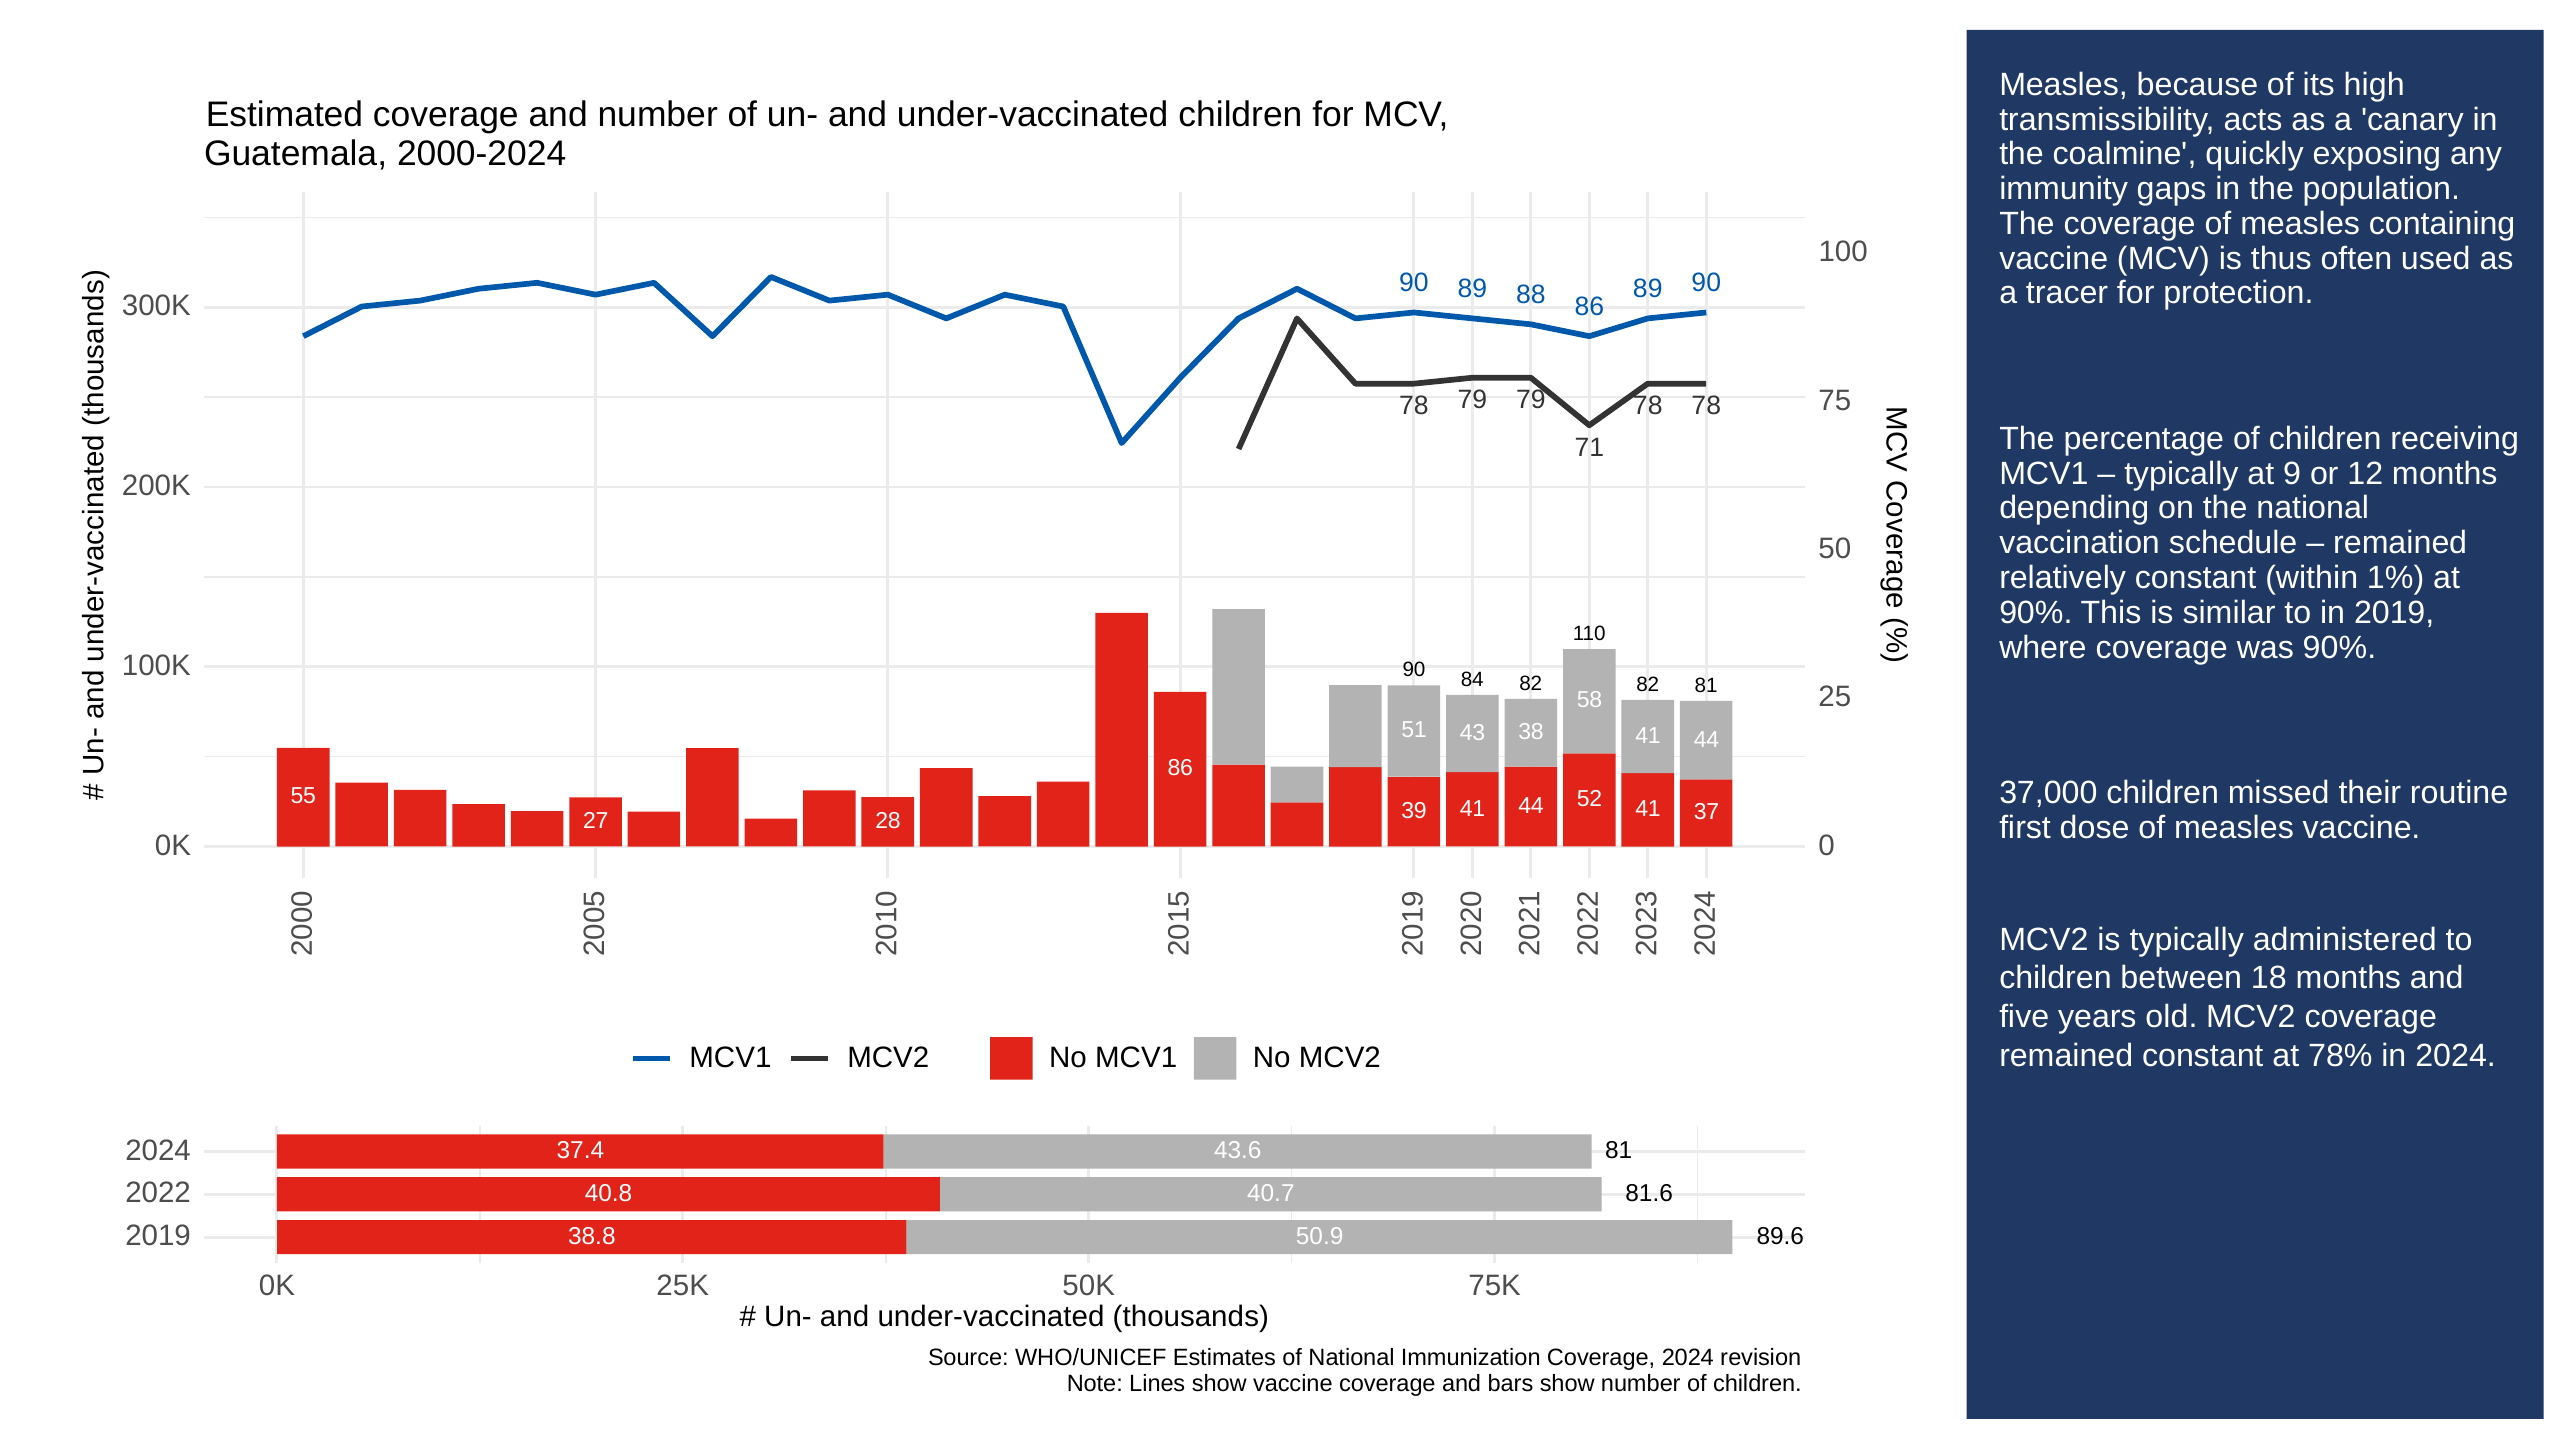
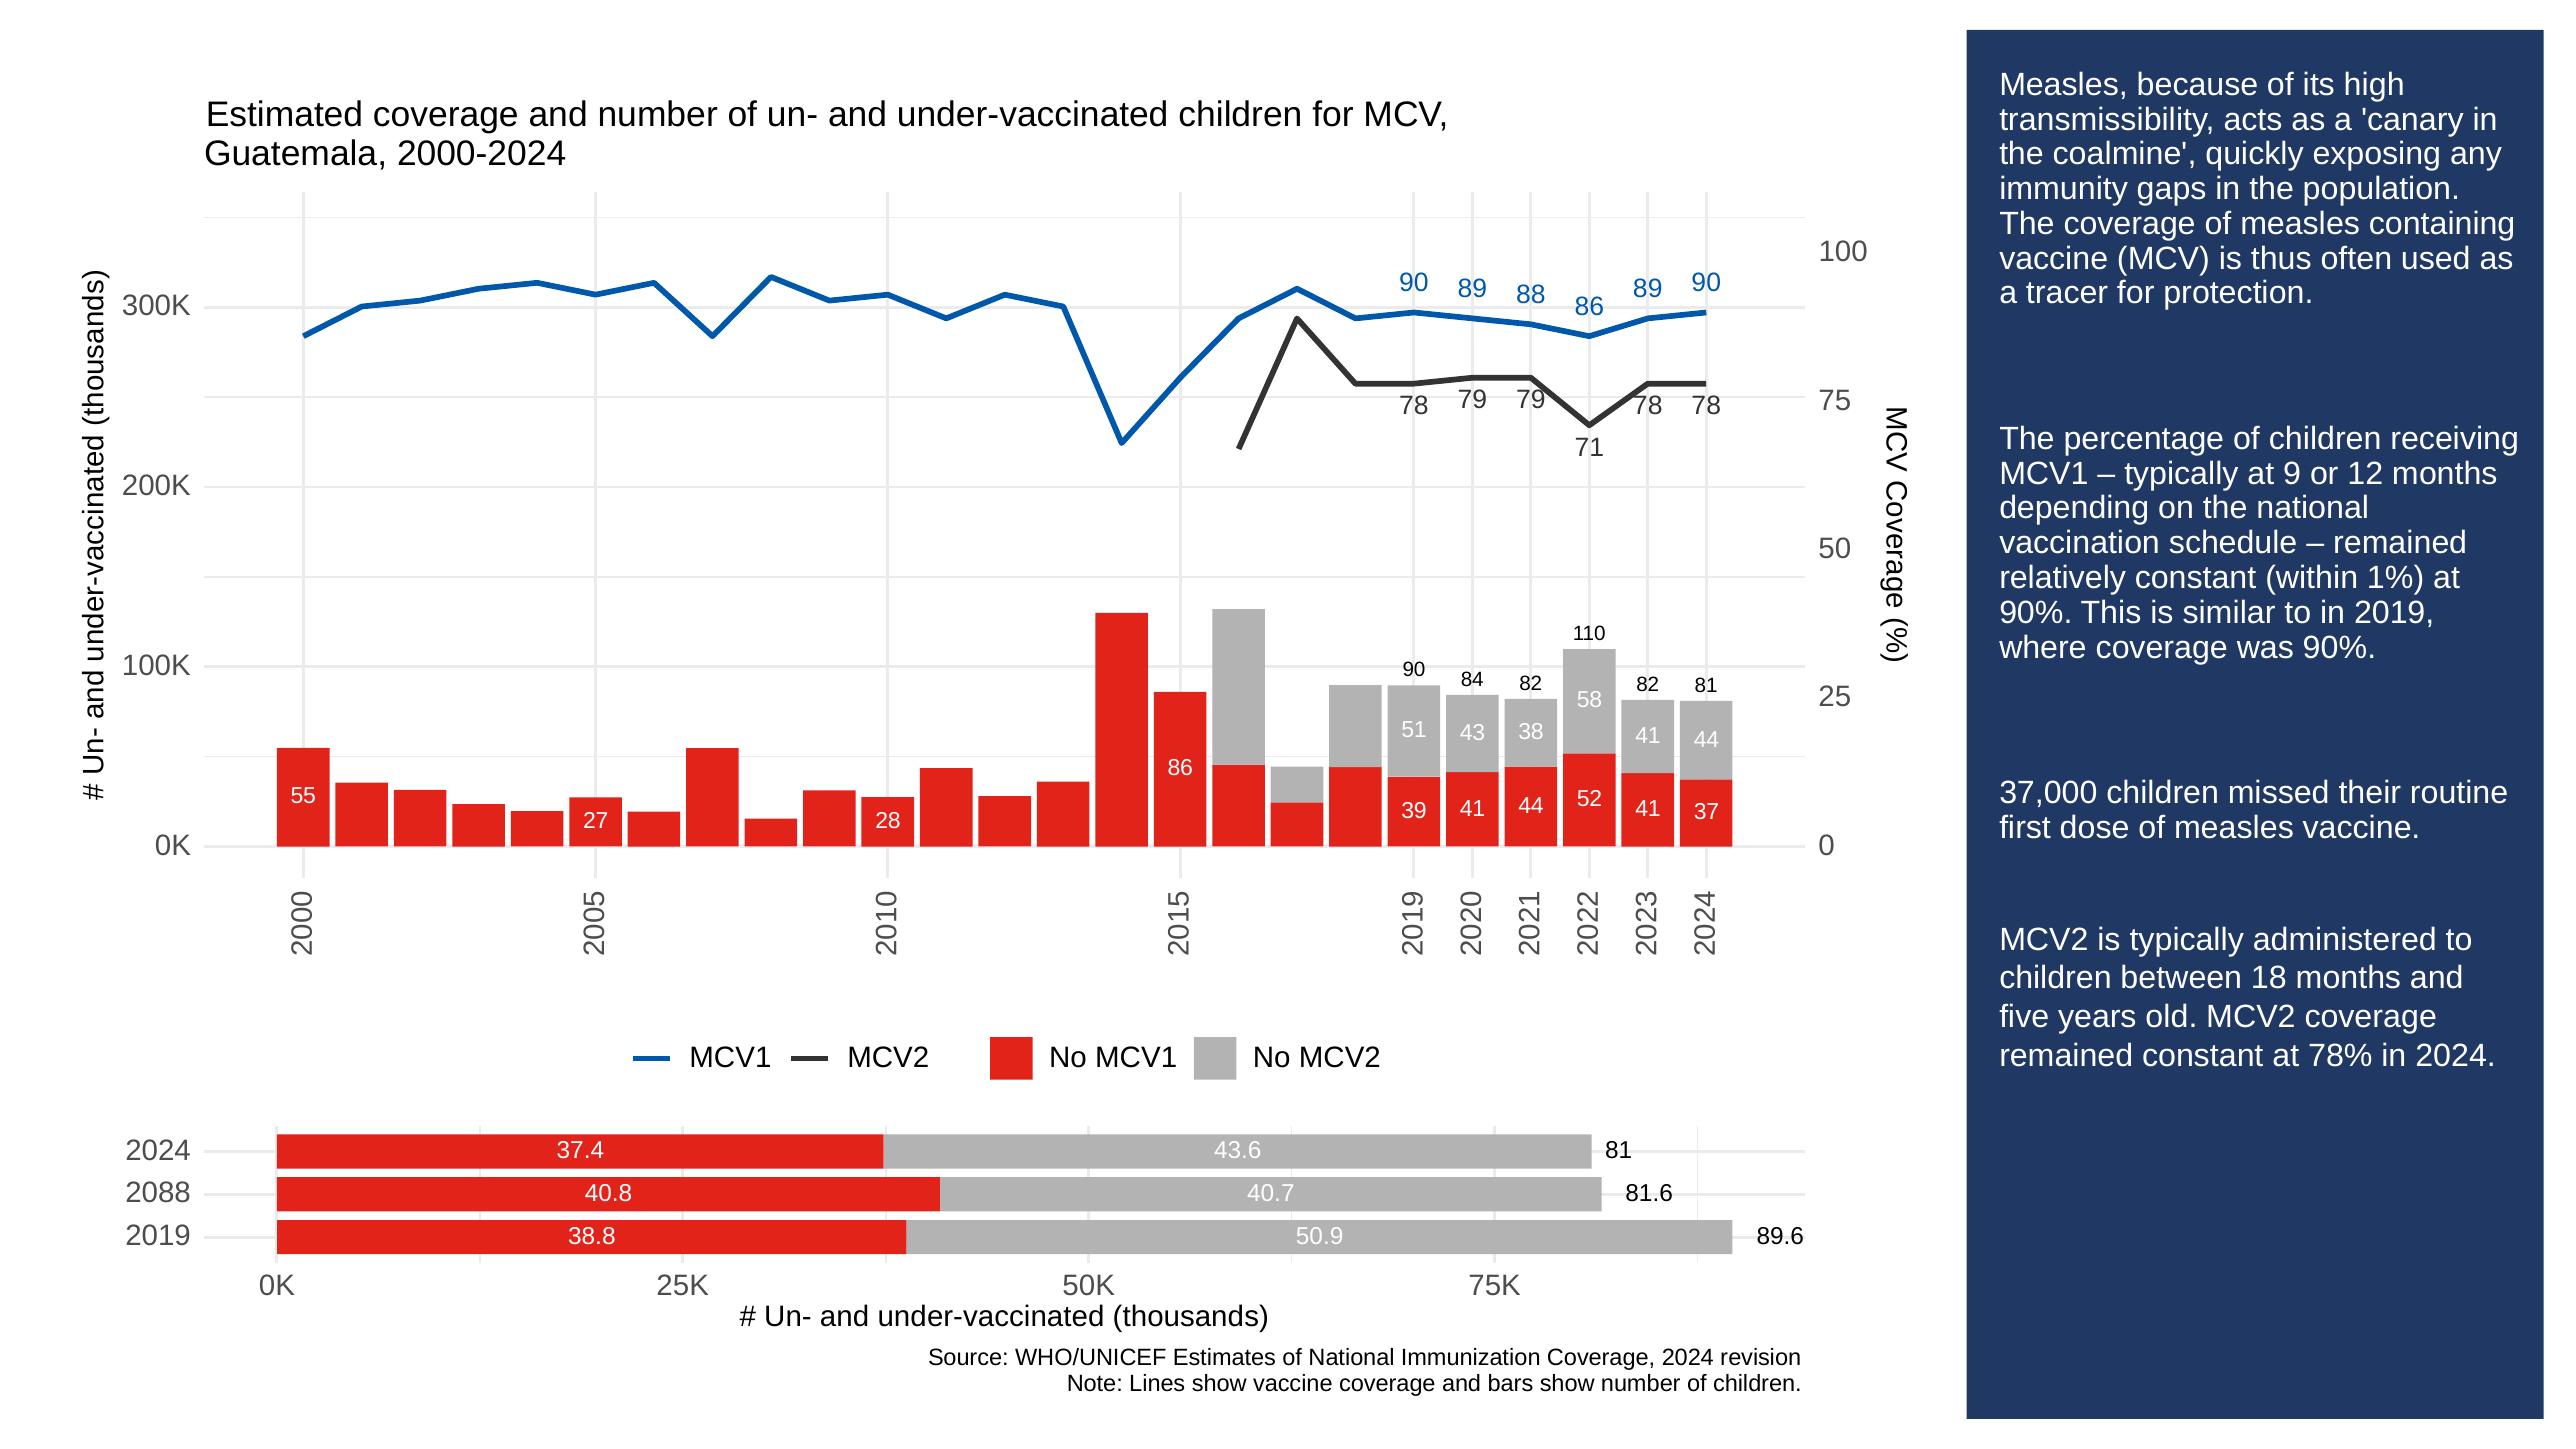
2022: 2022 -> 2088 (158, 1193)
